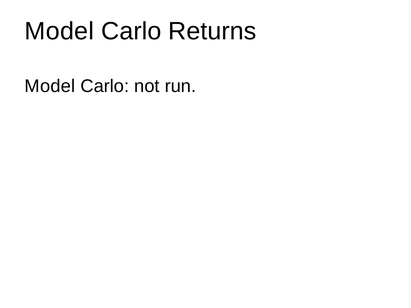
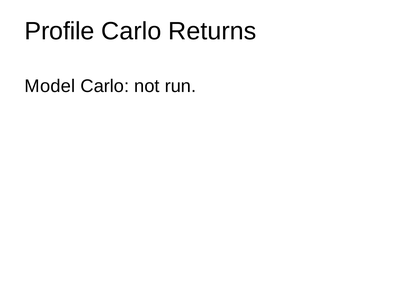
Model: Model -> Profile (60, 31)
